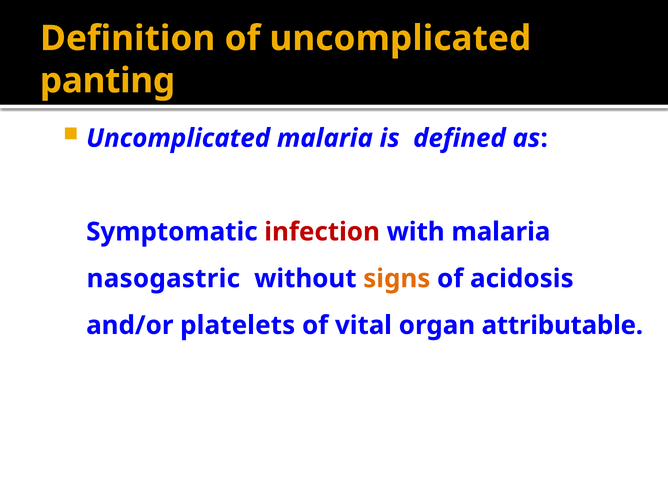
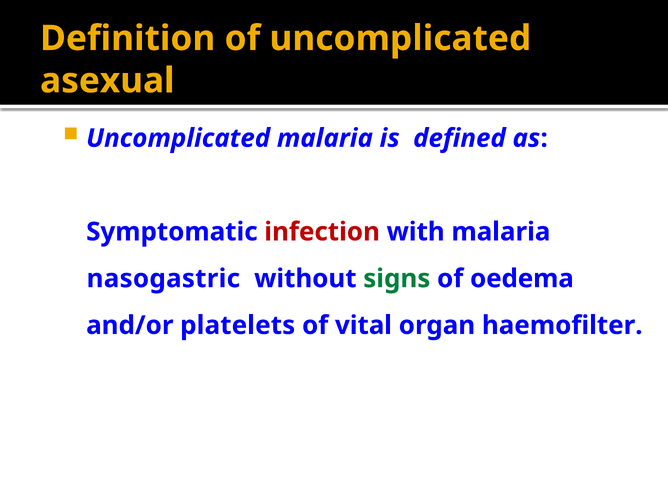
panting: panting -> asexual (107, 81)
signs colour: orange -> green (397, 279)
acidosis: acidosis -> oedema (522, 279)
attributable: attributable -> haemofilter (562, 325)
